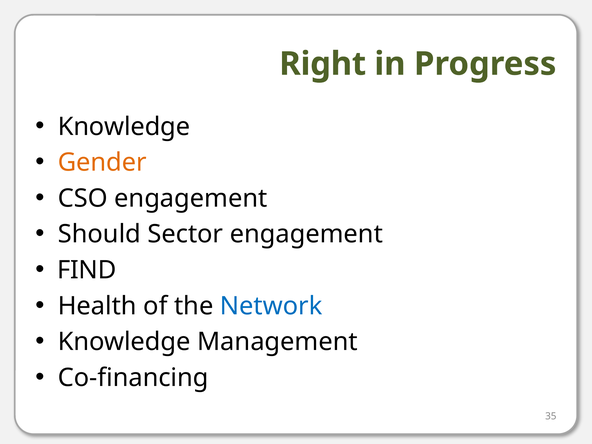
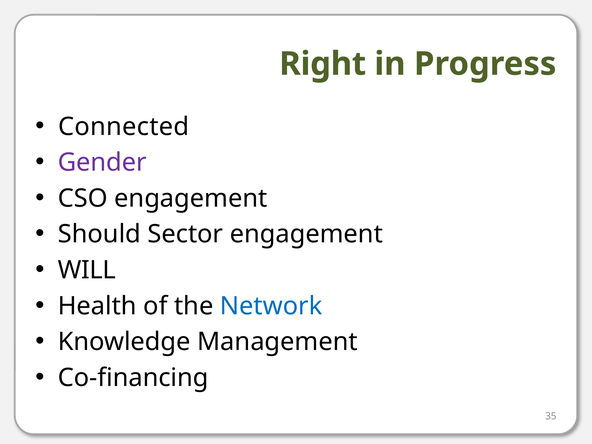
Knowledge: Knowledge -> Connected (124, 127)
Gender colour: orange -> purple (102, 162)
FIND: FIND -> WILL (87, 270)
